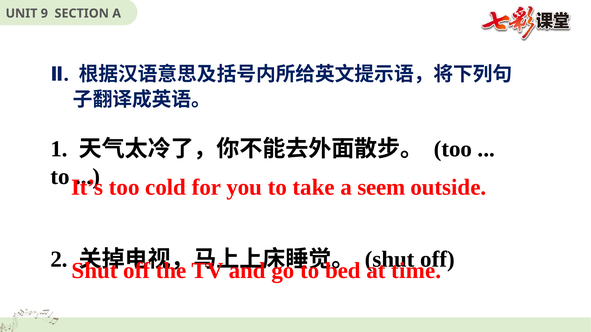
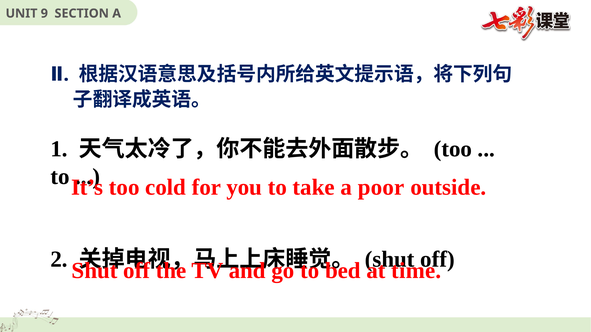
seem: seem -> poor (381, 188)
